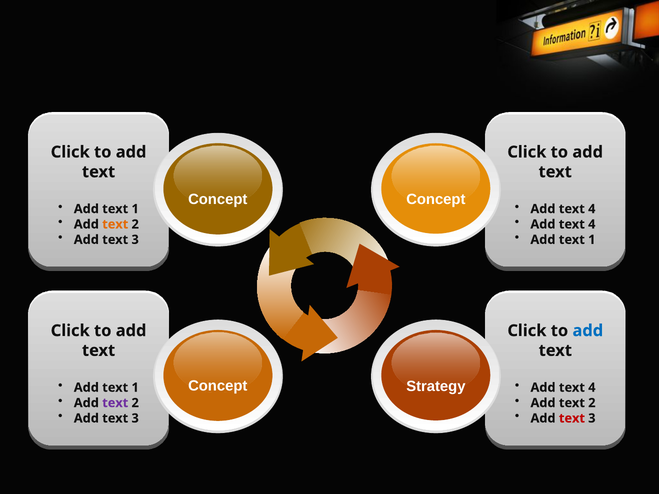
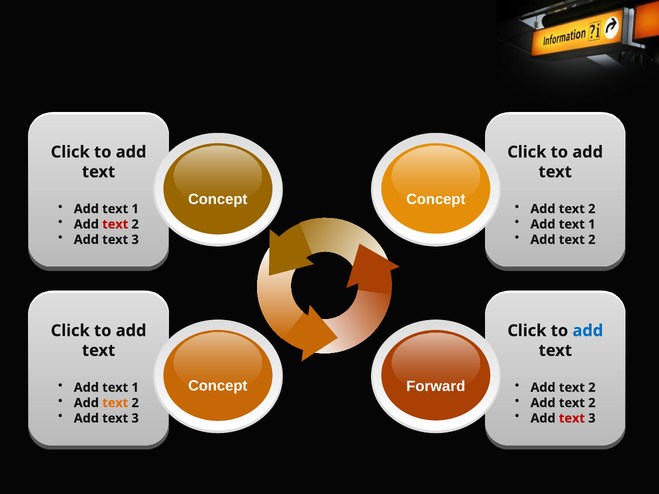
4: 4 -> 2 (592, 209)
text colour: orange -> red (115, 224)
4: 4 -> 1 (592, 224)
1: 1 -> 2 (592, 240)
Strategy: Strategy -> Forward (436, 386)
4: 4 -> 2 (592, 388)
text colour: purple -> orange (115, 403)
